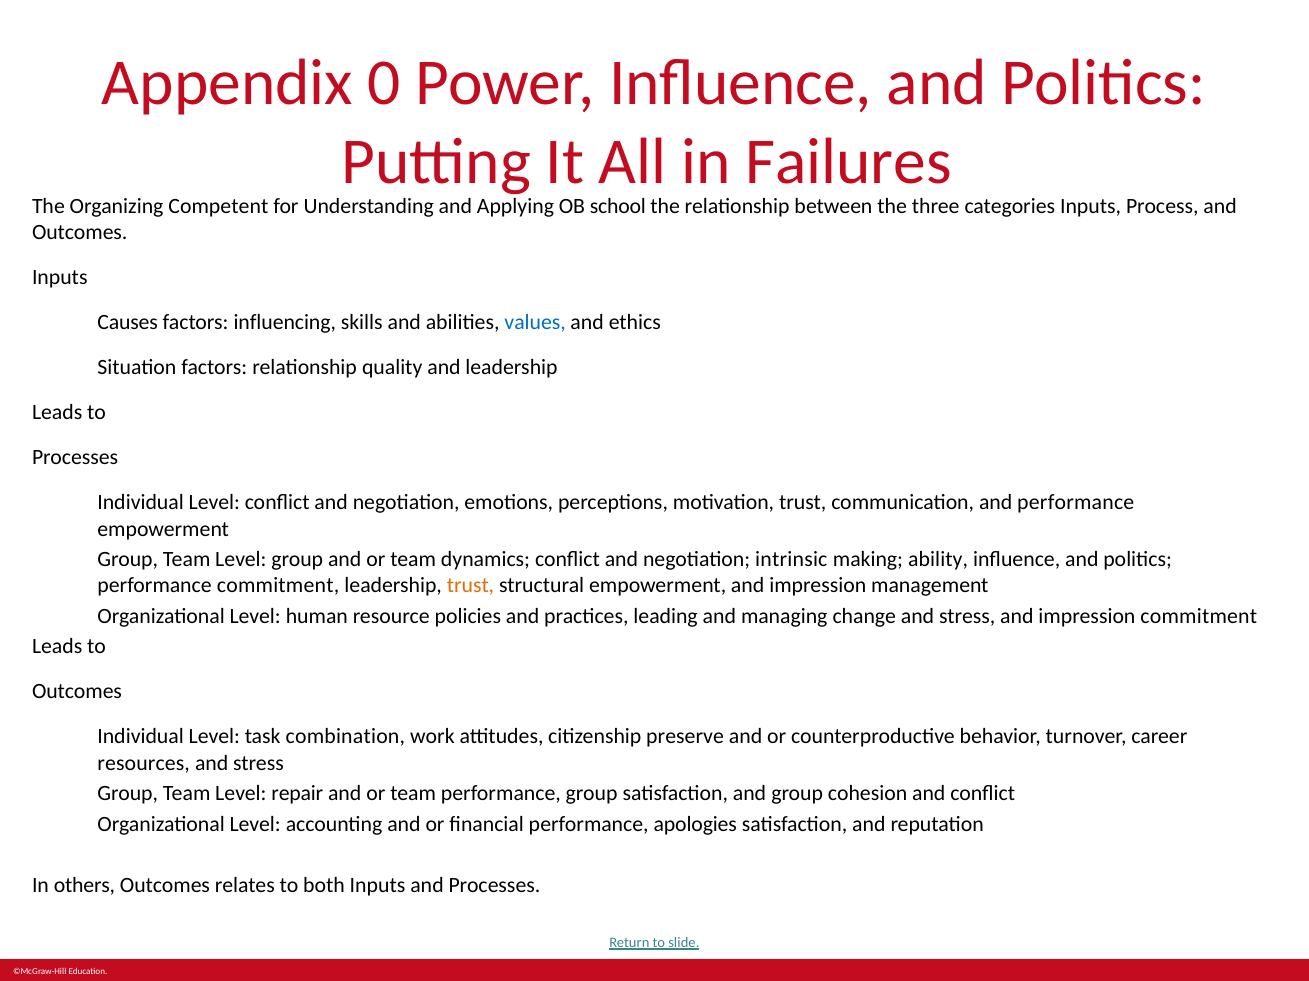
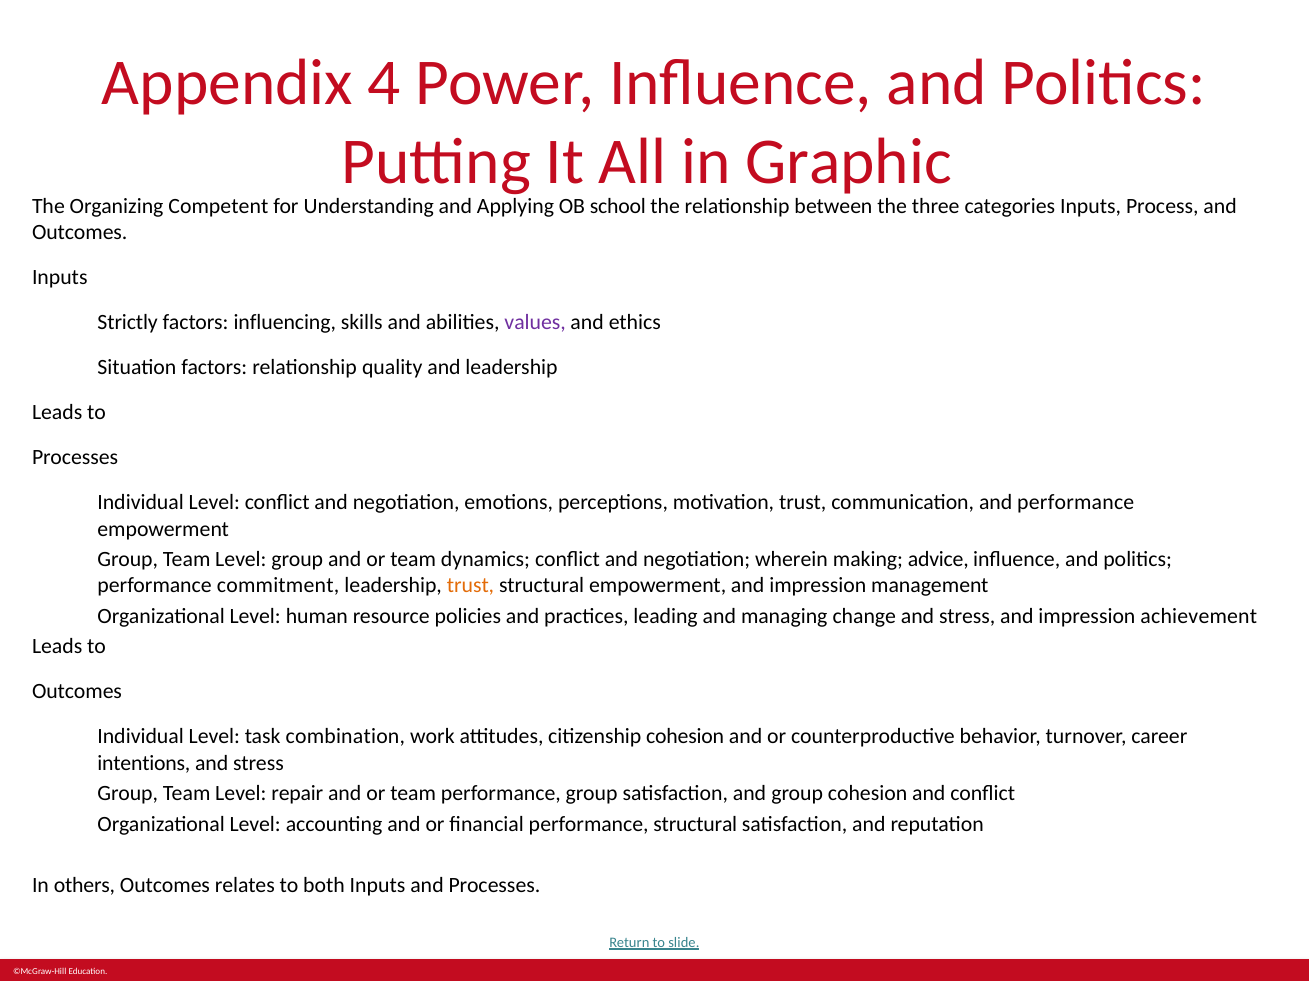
0: 0 -> 4 (384, 83)
Failures: Failures -> Graphic (849, 162)
Causes: Causes -> Strictly (128, 323)
values colour: blue -> purple (535, 323)
intrinsic: intrinsic -> wherein (791, 560)
ability: ability -> advice (938, 560)
impression commitment: commitment -> achievement (1199, 617)
citizenship preserve: preserve -> cohesion (685, 737)
resources: resources -> intentions (144, 764)
performance apologies: apologies -> structural (695, 825)
